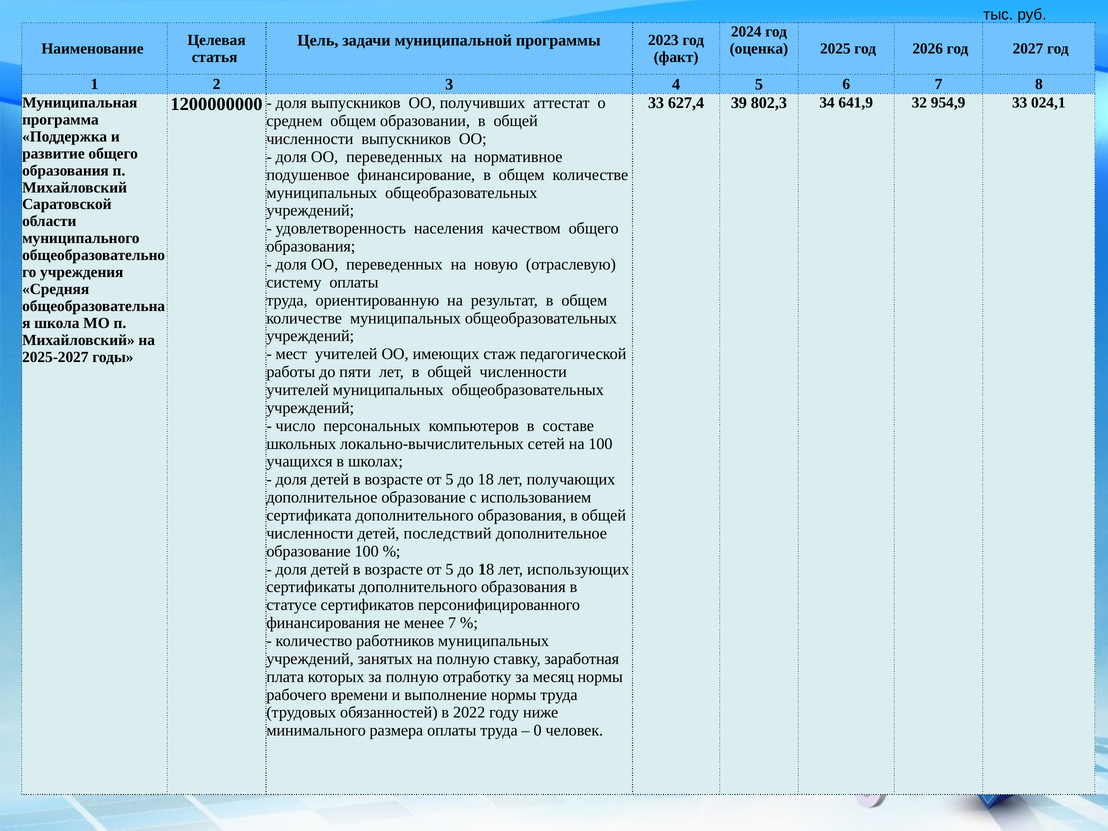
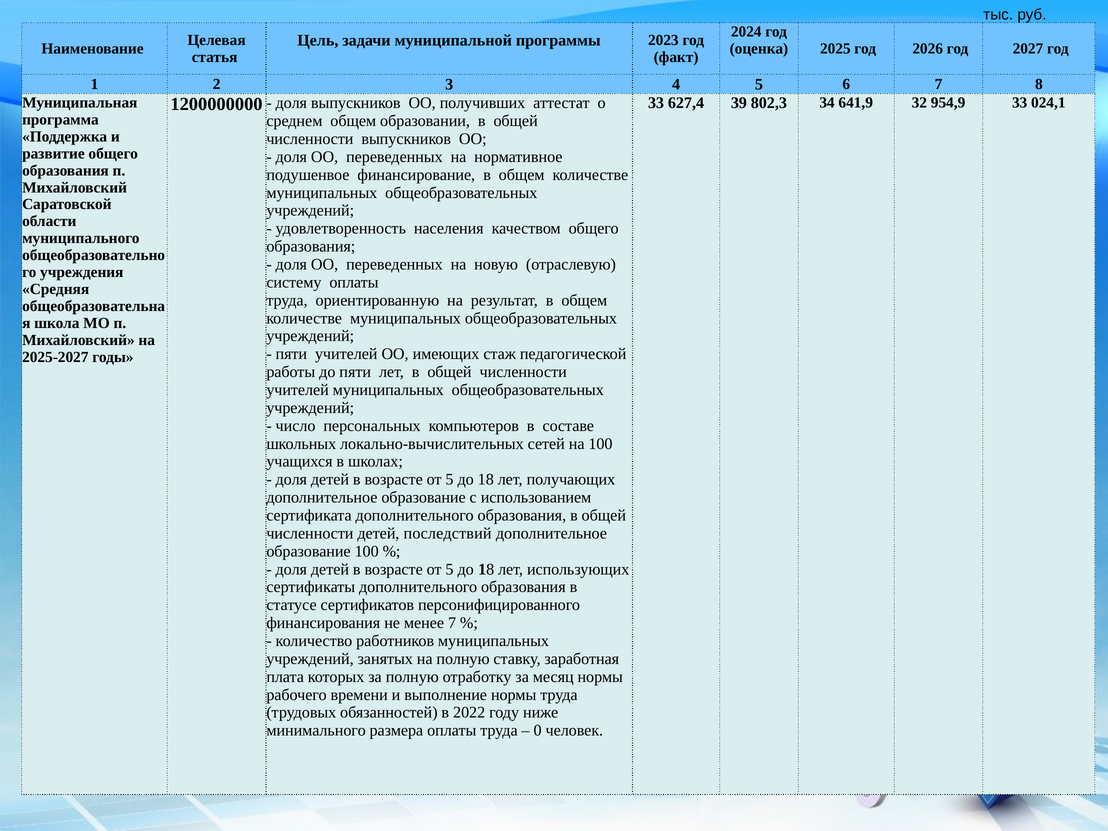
мест: мест -> пяти (291, 354)
